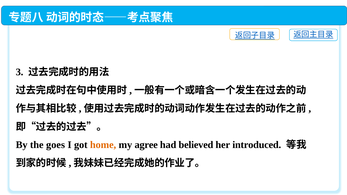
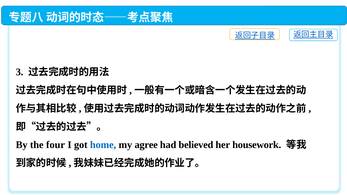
goes: goes -> four (56, 145)
home colour: orange -> blue (103, 145)
introduced: introduced -> housework (257, 145)
